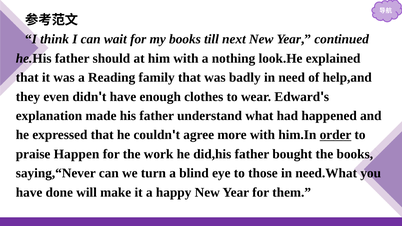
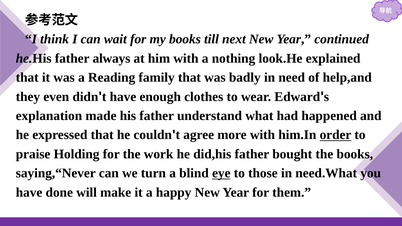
should: should -> always (111, 58)
Happen: Happen -> Holding (77, 154)
eye underline: none -> present (221, 173)
